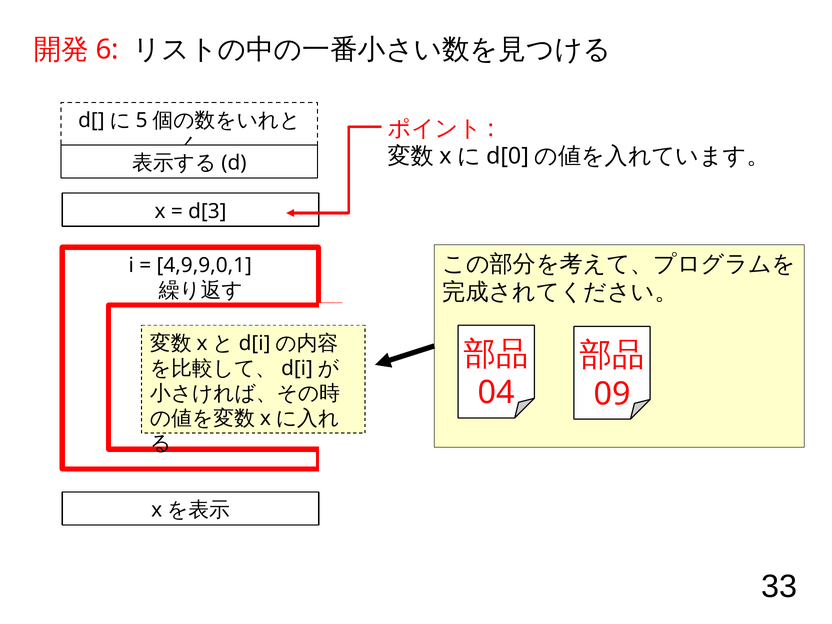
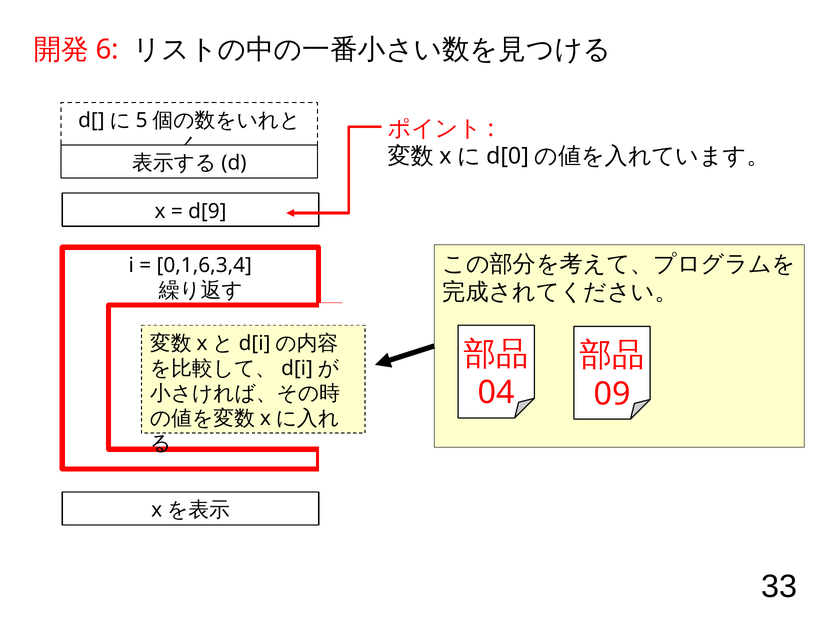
d[3: d[3 -> d[9 (207, 211)
4,9,9,0,1: 4,9,9,0,1 -> 0,1,6,3,4 (204, 265)
